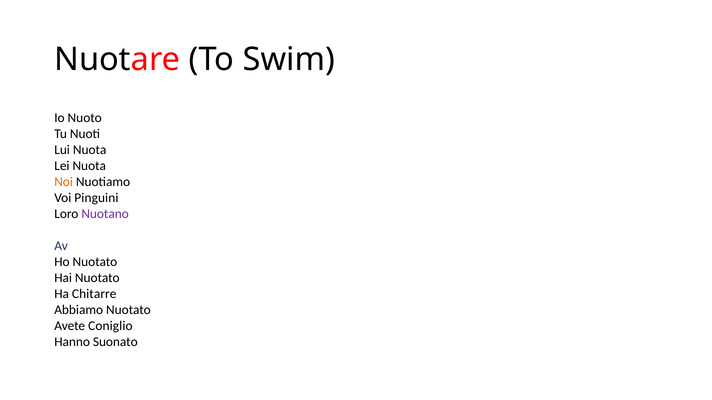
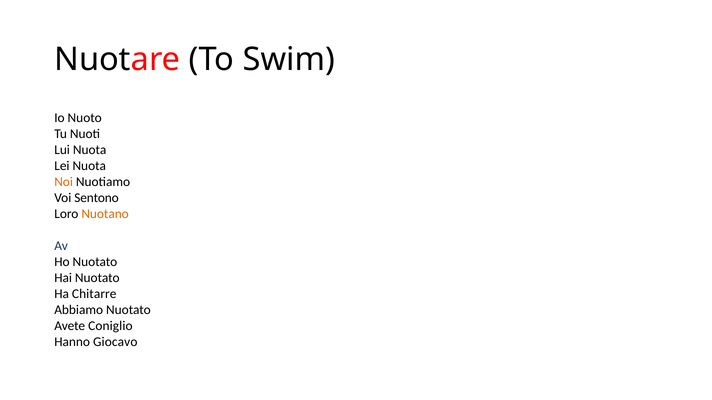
Pinguini: Pinguini -> Sentono (97, 198)
Nuotano colour: purple -> orange (105, 214)
Suonato: Suonato -> Giocavo (115, 343)
